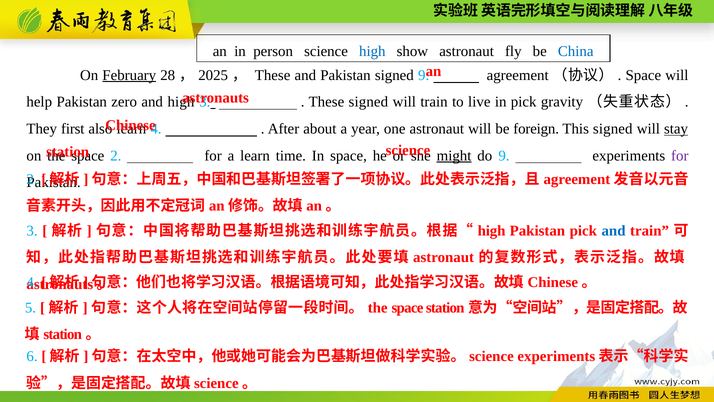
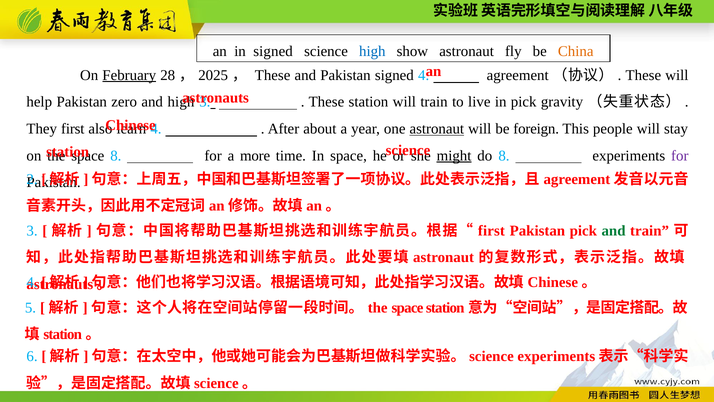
in person: person -> signed (273, 51)
China colour: blue -> orange (576, 51)
signed 9: 9 -> 4 (424, 75)
Space: Space -> These (643, 75)
These signed: signed -> station (368, 102)
astronaut underline: none -> present (437, 129)
This signed: signed -> people (613, 129)
stay underline: present -> none (676, 129)
2: 2 -> 8 (116, 156)
a learn: learn -> more (255, 156)
do 9: 9 -> 8 (504, 156)
high: high -> first (491, 231)
and colour: blue -> green (614, 231)
